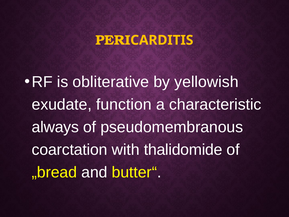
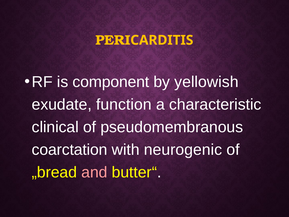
obliterative: obliterative -> component (111, 82)
always: always -> clinical (55, 127)
thalidomide: thalidomide -> neurogenic (183, 150)
and colour: white -> pink (94, 172)
